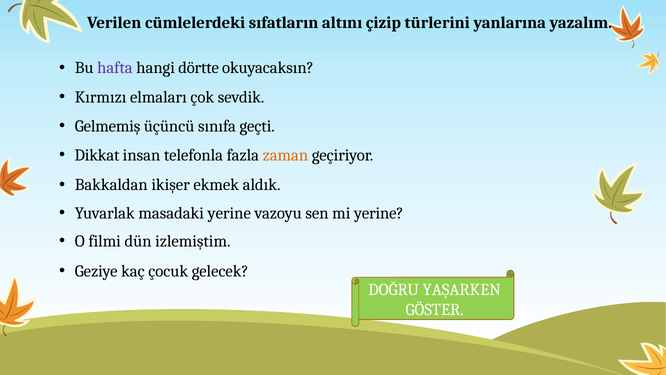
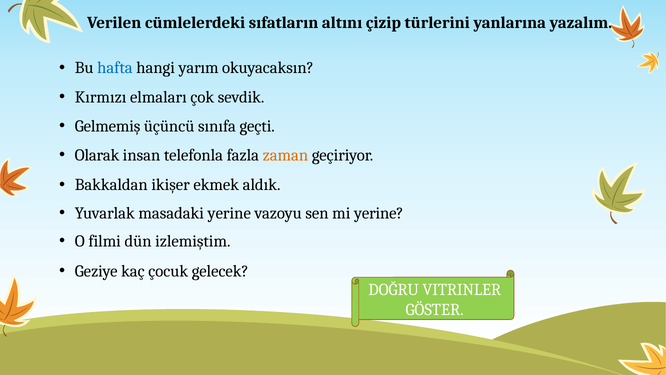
hafta colour: purple -> blue (115, 68)
dörtte: dörtte -> yarım (199, 68)
Dikkat: Dikkat -> Olarak (97, 155)
YAŞARKEN: YAŞARKEN -> VITRINLER (462, 289)
